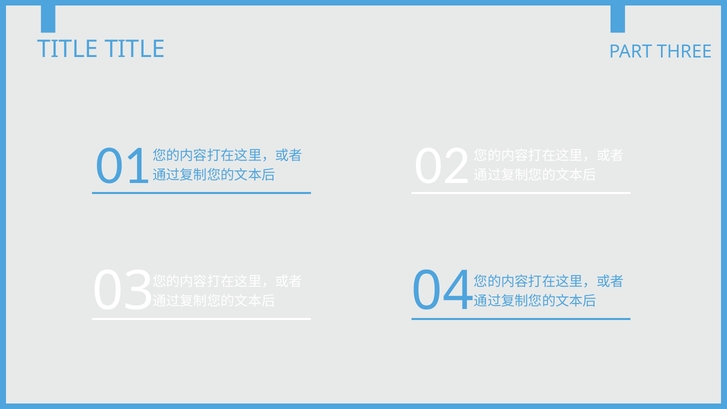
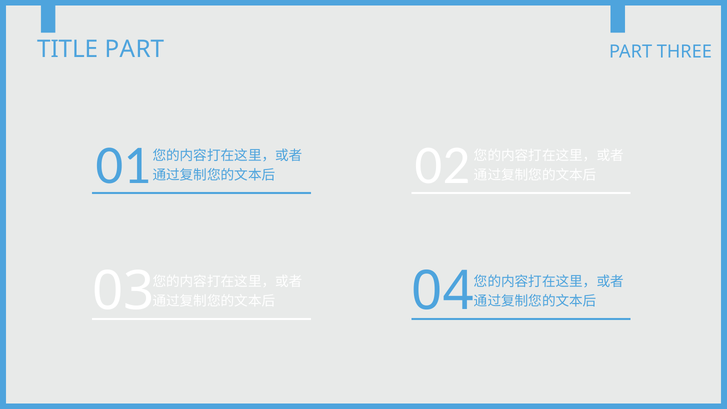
TITLE TITLE: TITLE -> PART (135, 49)
